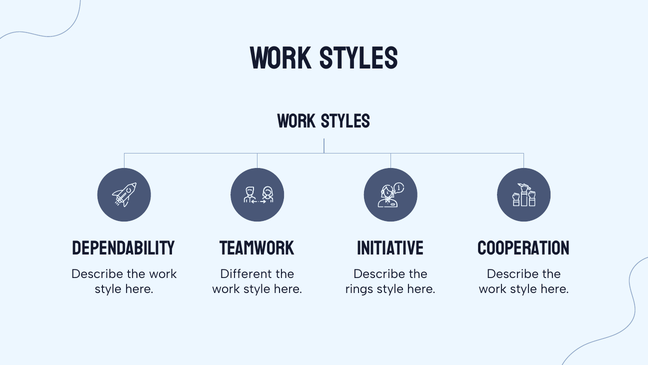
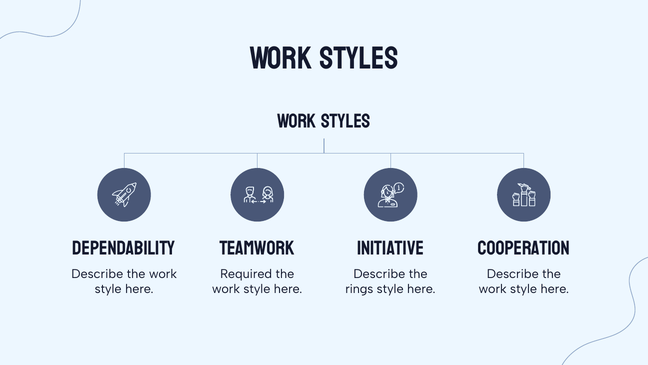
Different: Different -> Required (246, 274)
